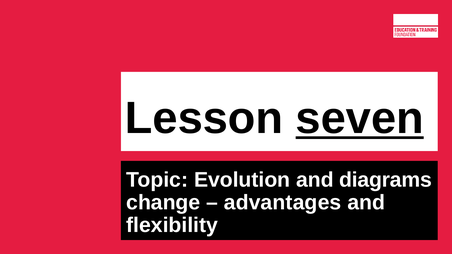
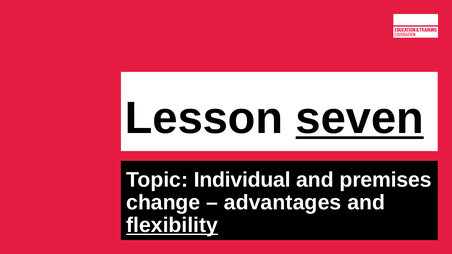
Evolution: Evolution -> Individual (242, 180)
diagrams: diagrams -> premises (386, 180)
flexibility underline: none -> present (172, 225)
